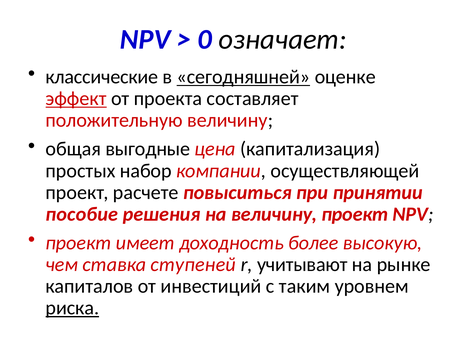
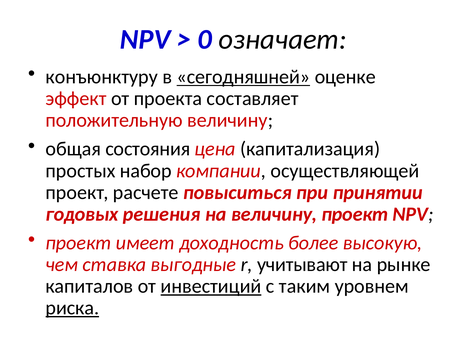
классические: классические -> конъюнктуру (102, 77)
эффект underline: present -> none (76, 99)
выгодные: выгодные -> состояния (148, 149)
пособие: пособие -> годовых (82, 214)
ступеней: ступеней -> выгодные (193, 265)
инвестиций underline: none -> present (211, 286)
